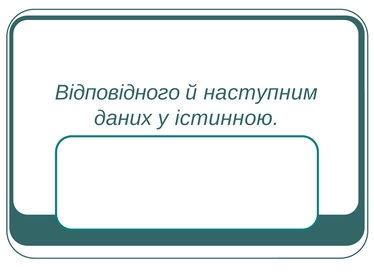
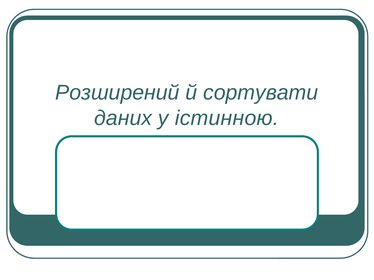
Відповідного: Відповідного -> Розширений (117, 93)
наступним: наступним -> сортувати (261, 93)
